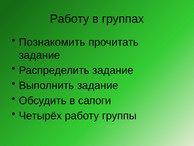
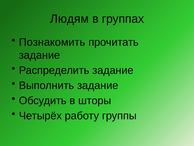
Работу: Работу -> Людям (69, 19)
сапоги: сапоги -> шторы (95, 100)
